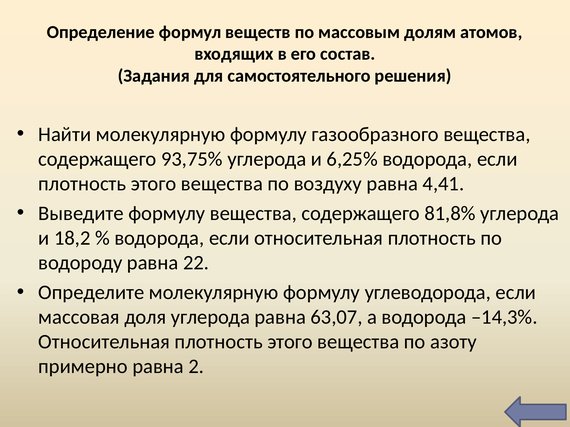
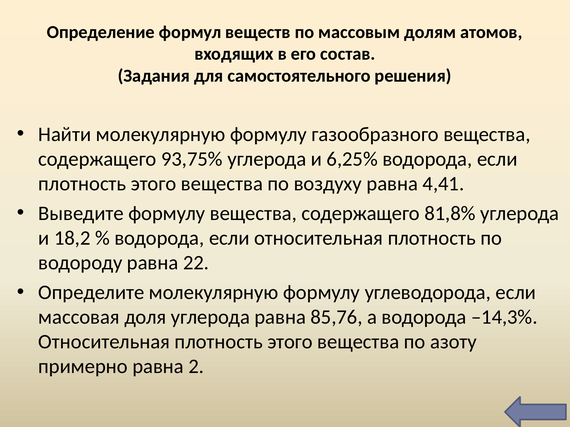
63,07: 63,07 -> 85,76 (337, 317)
